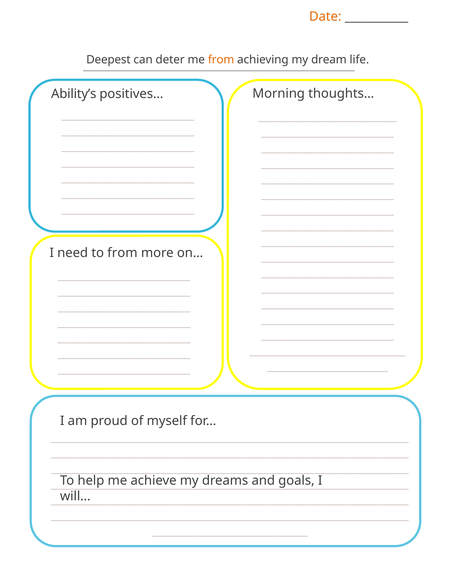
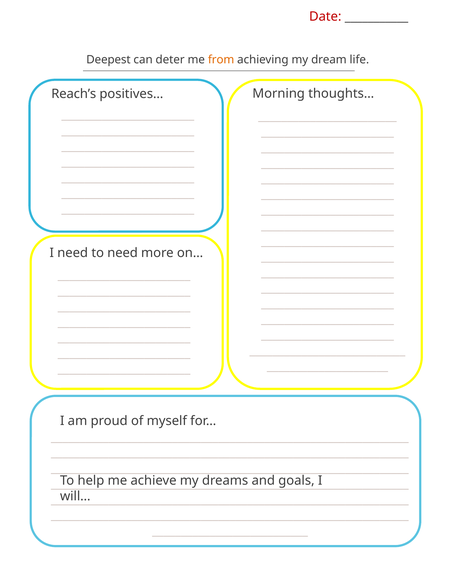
Date colour: orange -> red (325, 16)
Ability’s: Ability’s -> Reach’s (74, 94)
to from: from -> need (123, 253)
